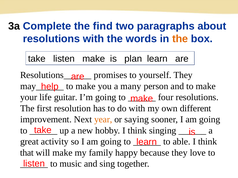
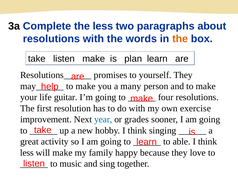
the find: find -> less (103, 26)
different: different -> exercise (195, 109)
year colour: orange -> blue (103, 120)
saying: saying -> grades (137, 120)
that: that -> less (27, 153)
